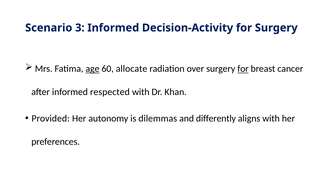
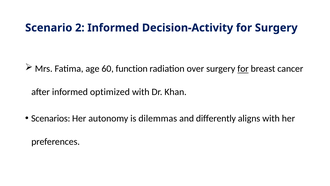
3: 3 -> 2 (80, 28)
age underline: present -> none (92, 69)
allocate: allocate -> function (132, 69)
respected: respected -> optimized (110, 92)
Provided: Provided -> Scenarios (51, 118)
